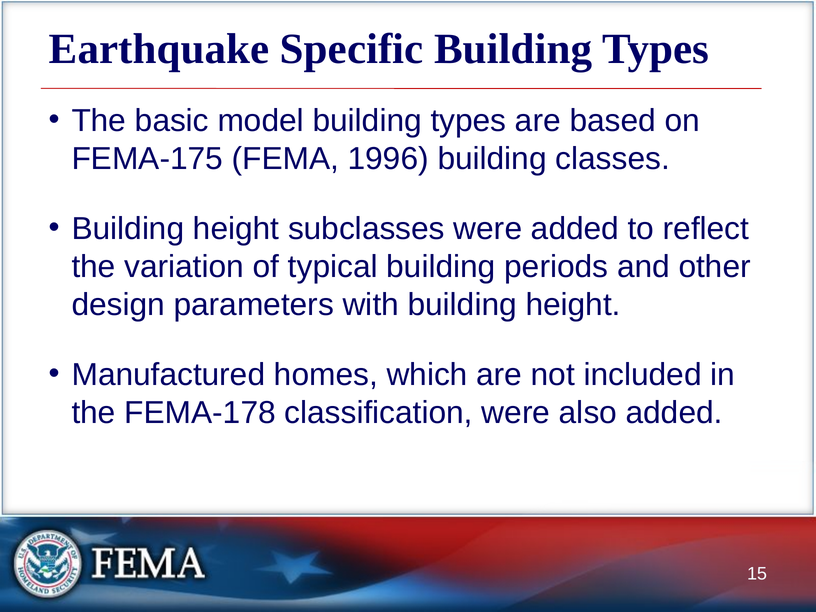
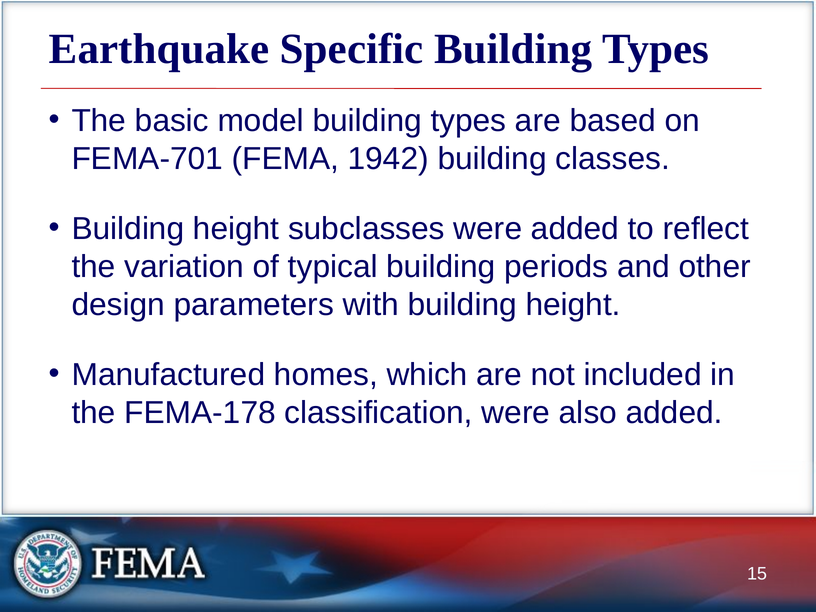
FEMA-175: FEMA-175 -> FEMA-701 (147, 159)
1996: 1996 -> 1942 (388, 159)
